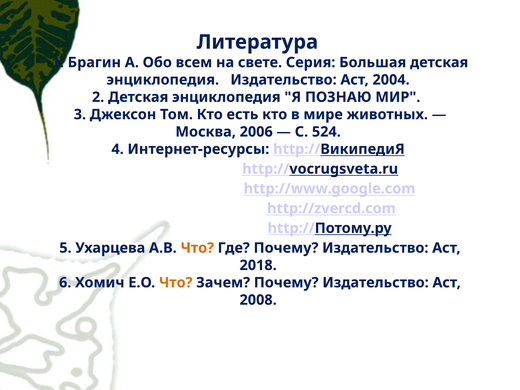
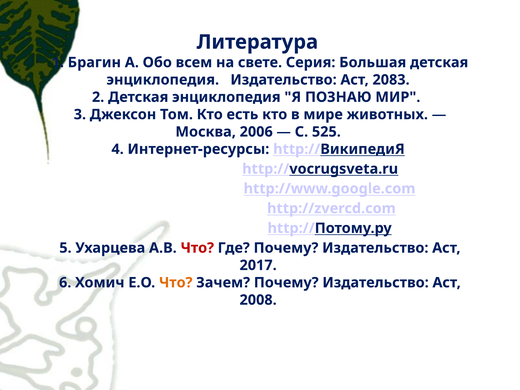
2004: 2004 -> 2083 (391, 80)
524: 524 -> 525 (326, 132)
Что colour: orange -> red (197, 248)
2018: 2018 -> 2017 (258, 265)
